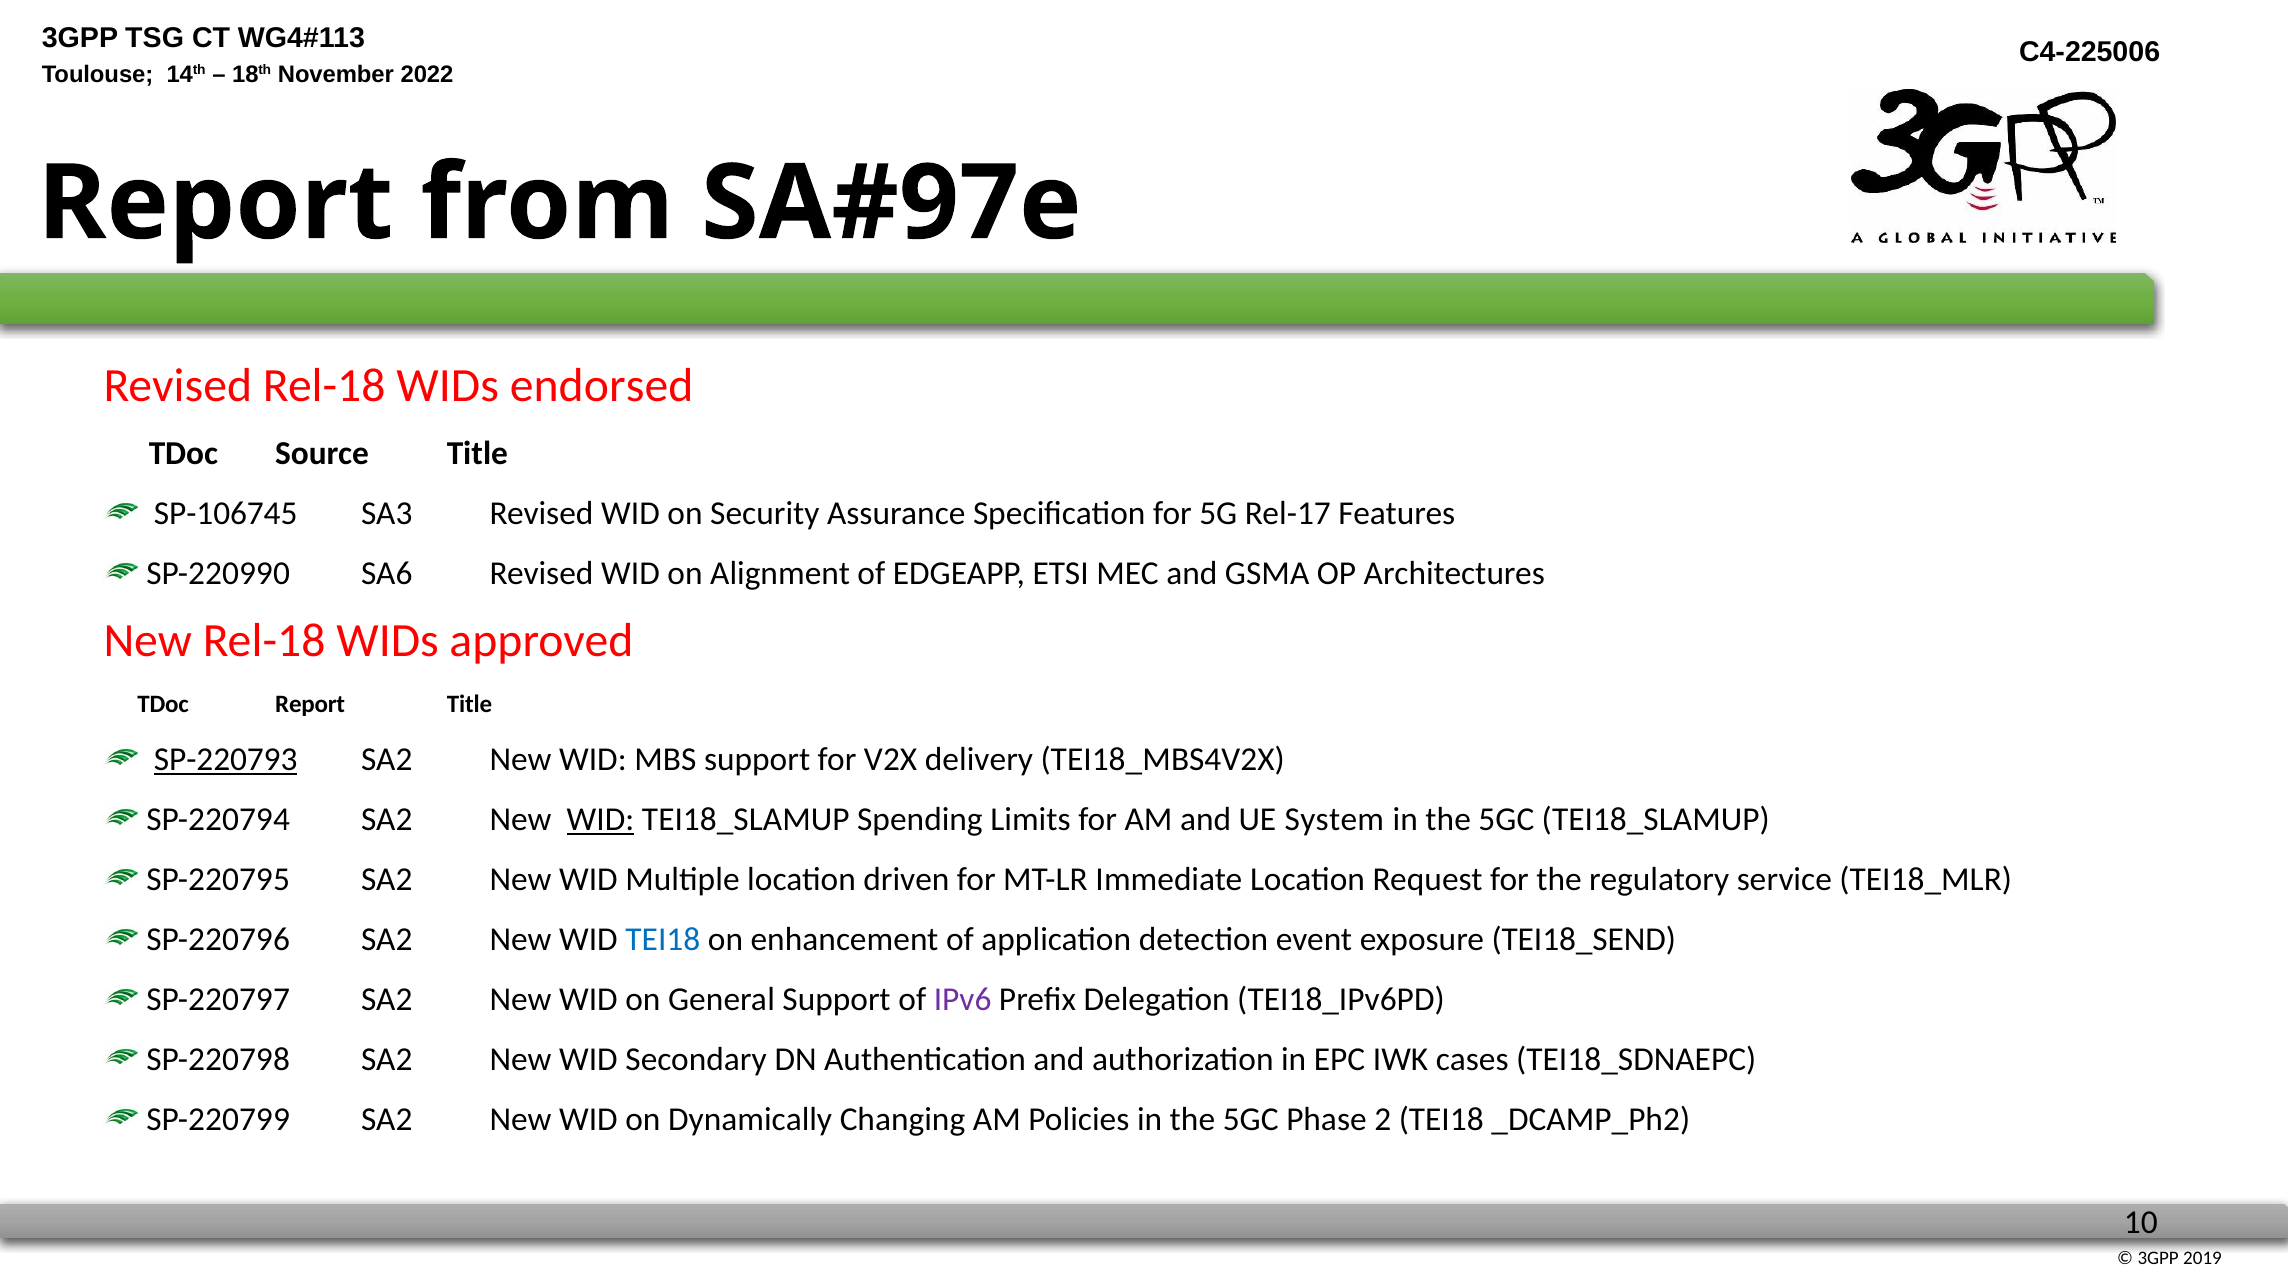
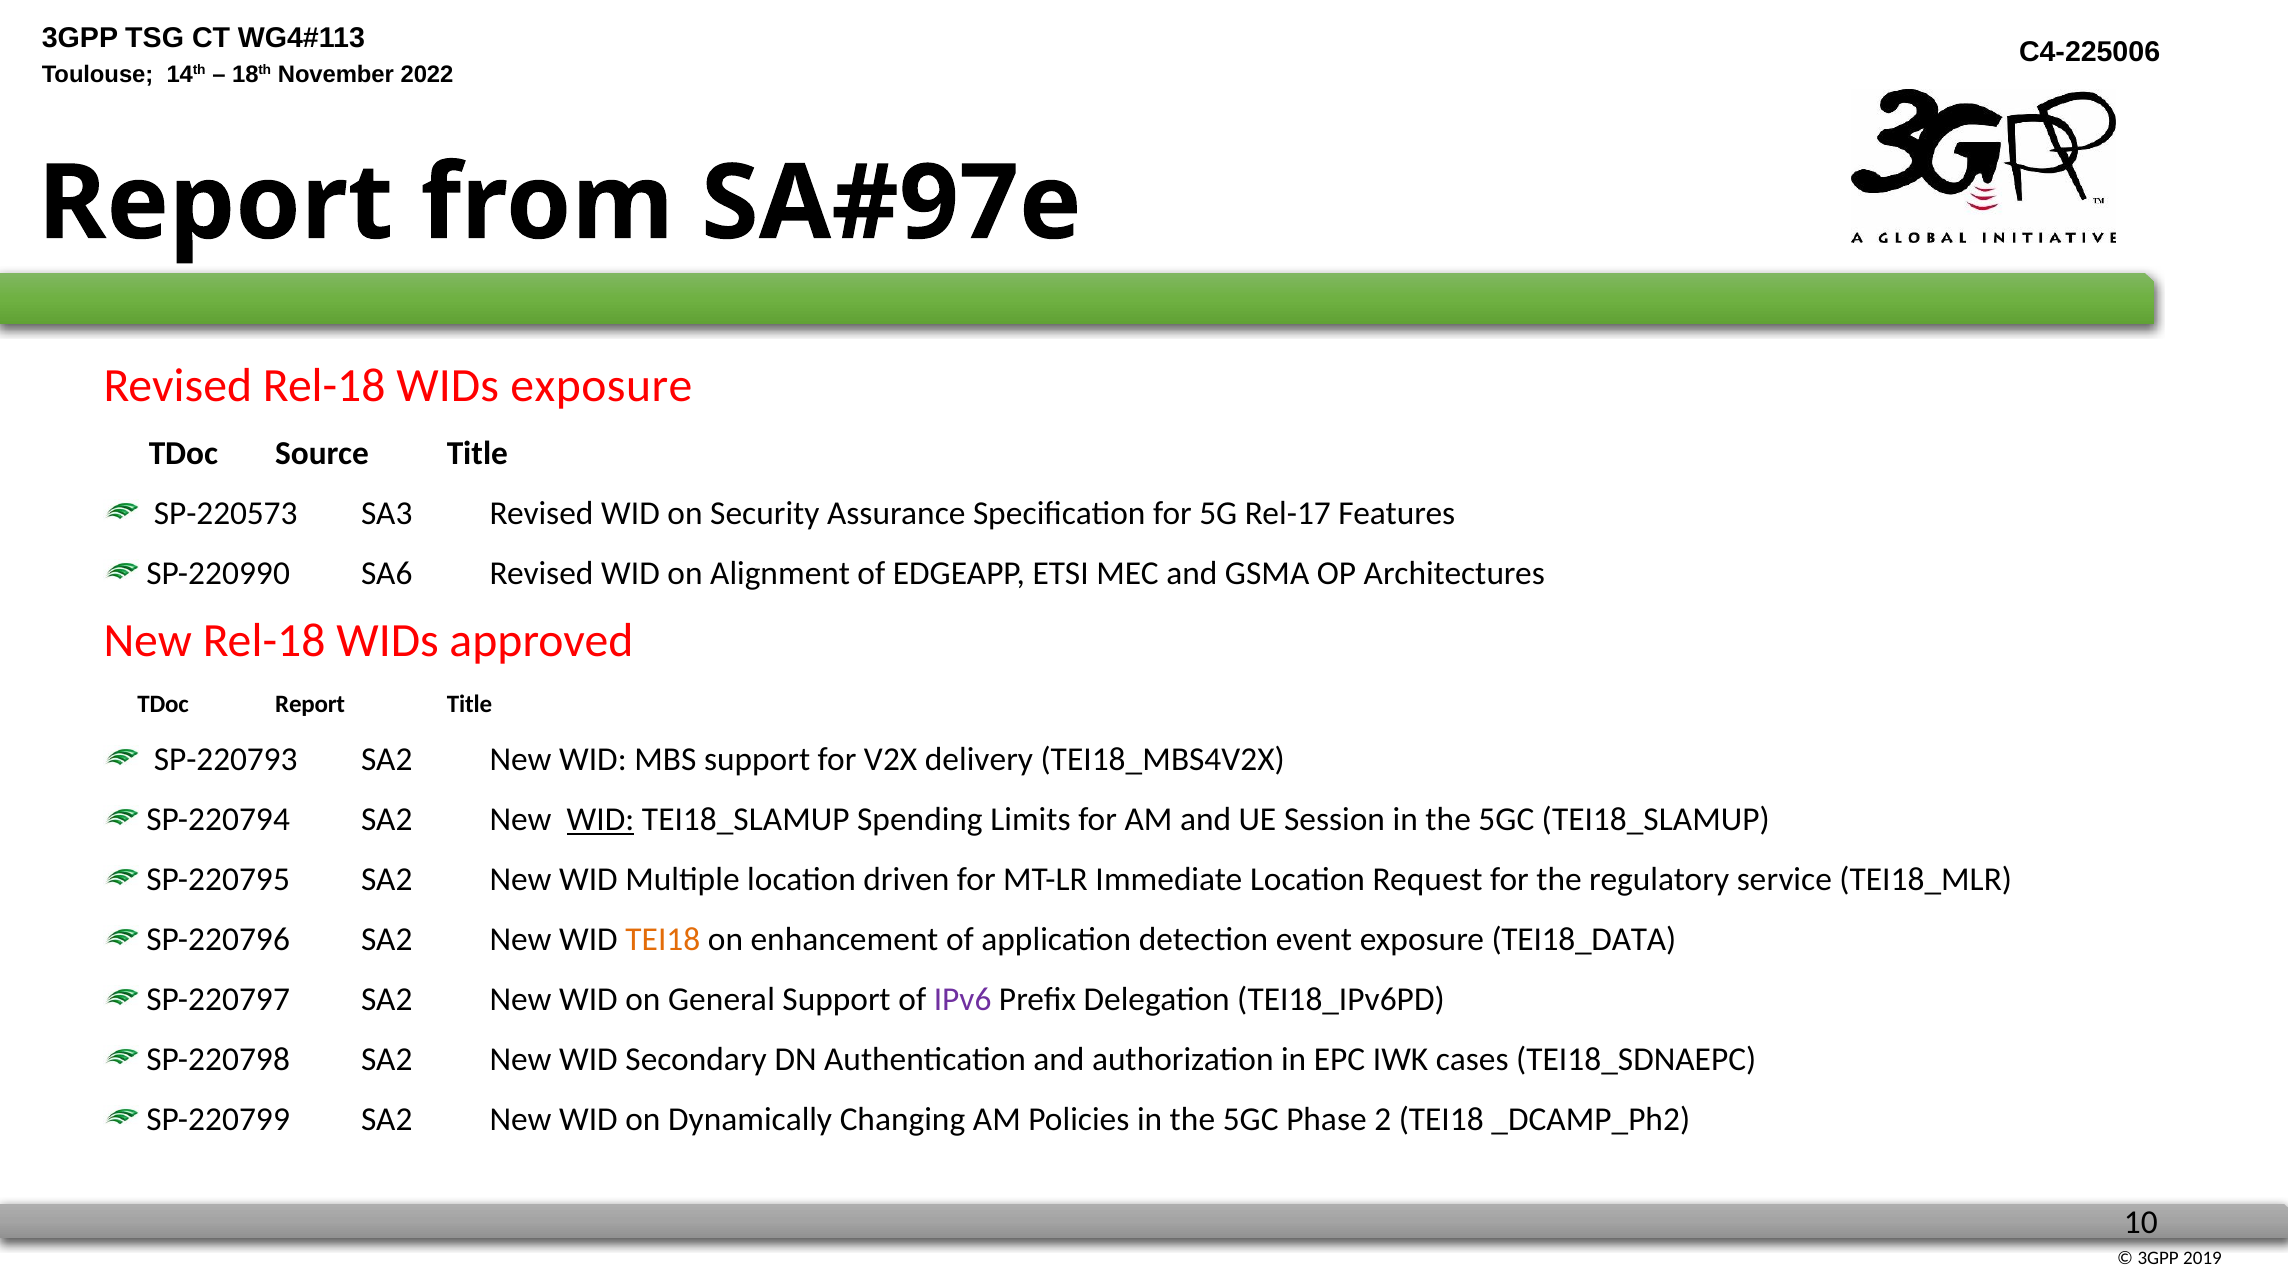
WIDs endorsed: endorsed -> exposure (601, 386)
SP-106745: SP-106745 -> SP-220573 (226, 514)
SP-220793 underline: present -> none (226, 760)
System: System -> Session (1335, 819)
TEI18 colour: blue -> orange (663, 939)
TEI18_SEND: TEI18_SEND -> TEI18_DATA (1584, 939)
